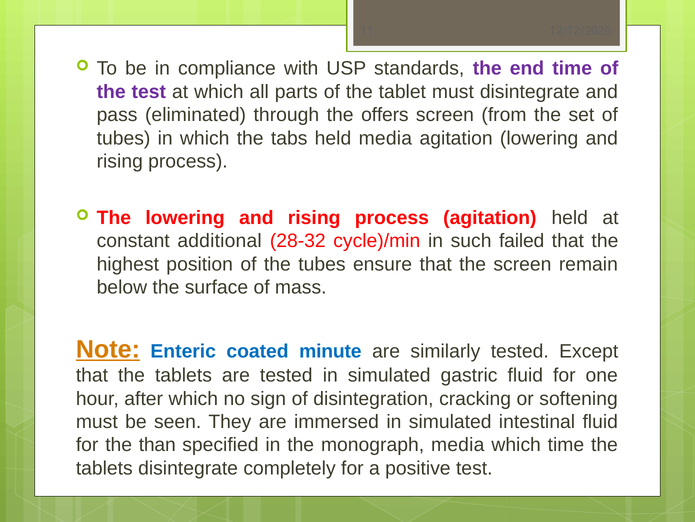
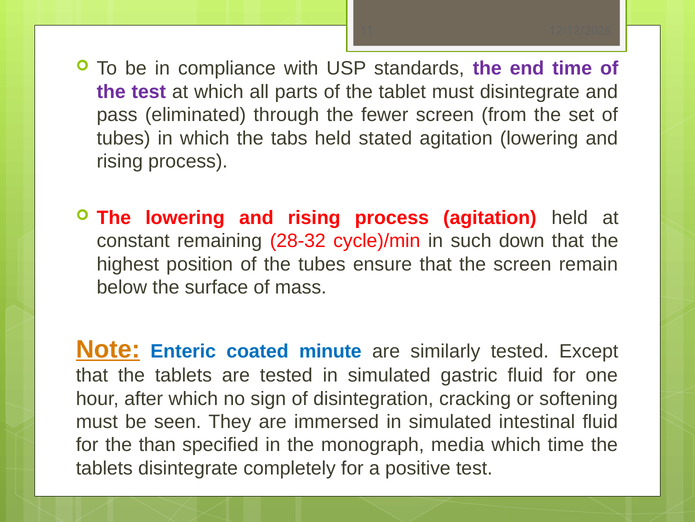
offers: offers -> fewer (385, 115)
held media: media -> stated (385, 138)
additional: additional -> remaining (220, 241)
failed: failed -> down (522, 241)
